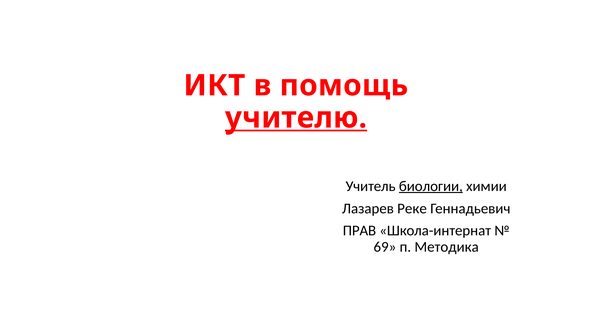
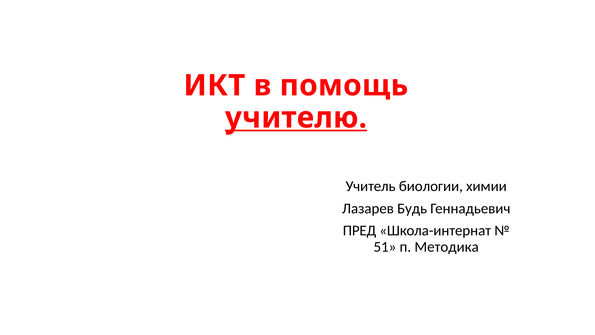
биологии underline: present -> none (431, 186)
Реке: Реке -> Будь (412, 208)
ПРАВ: ПРАВ -> ПРЕД (359, 230)
69: 69 -> 51 (385, 247)
